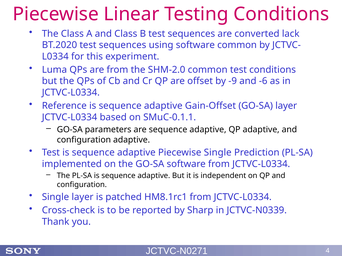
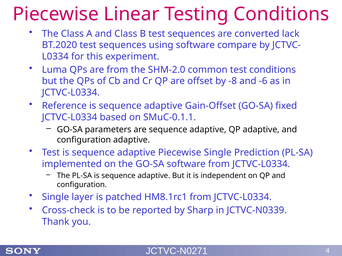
software common: common -> compare (237, 45)
-9: -9 -> -8 (233, 81)
GO-SA layer: layer -> fixed (286, 106)
